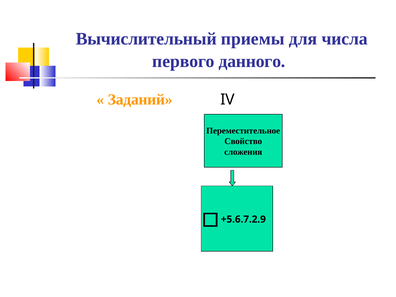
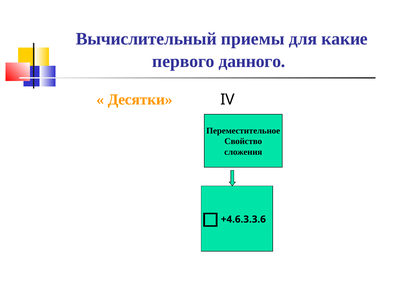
числа: числа -> какие (345, 39)
Заданий: Заданий -> Десятки (140, 100)
+5.6.7.2.9: +5.6.7.2.9 -> +4.6.3.3.6 (243, 219)
